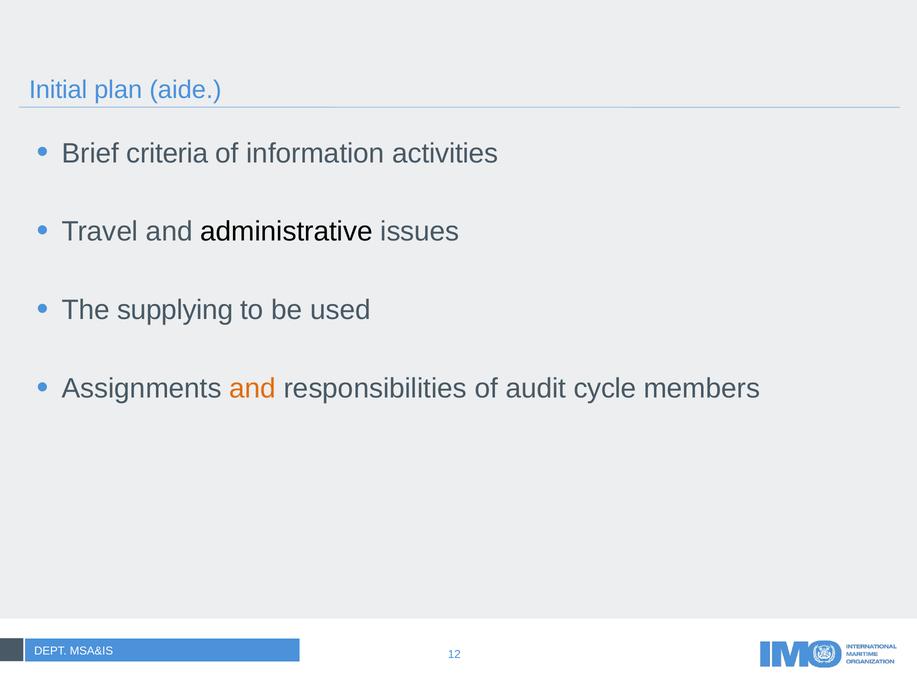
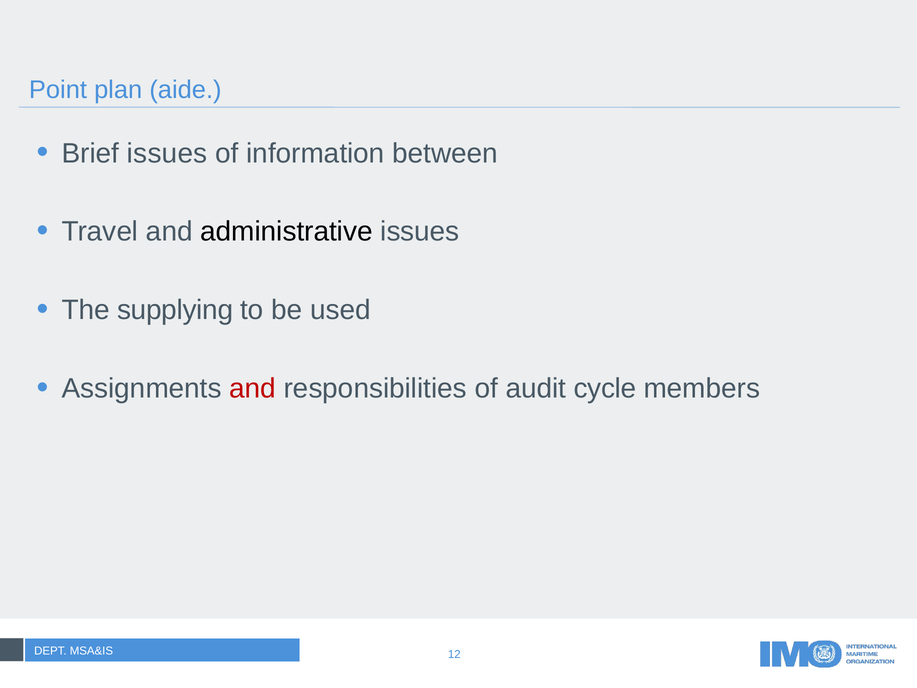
Initial: Initial -> Point (58, 90)
Brief criteria: criteria -> issues (167, 153)
activities: activities -> between (445, 153)
and colour: orange -> red (253, 388)
